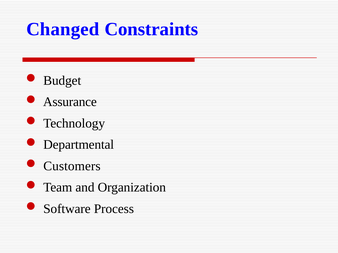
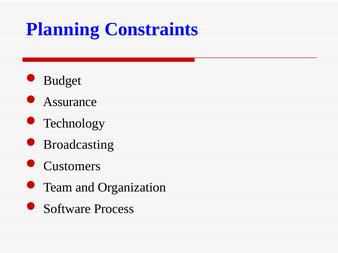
Changed: Changed -> Planning (63, 29)
Departmental: Departmental -> Broadcasting (79, 145)
